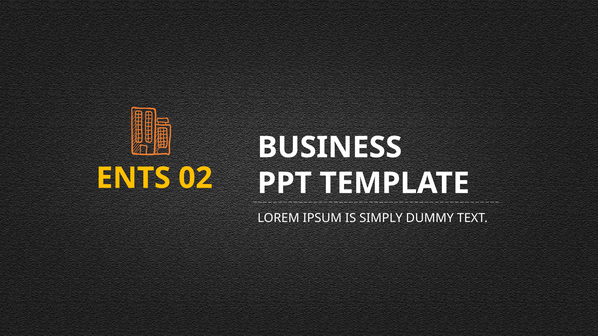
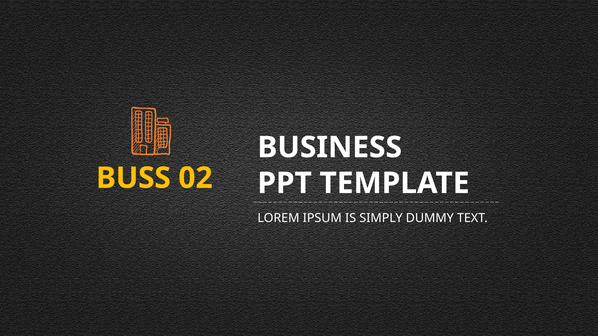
ENTS: ENTS -> BUSS (133, 178)
